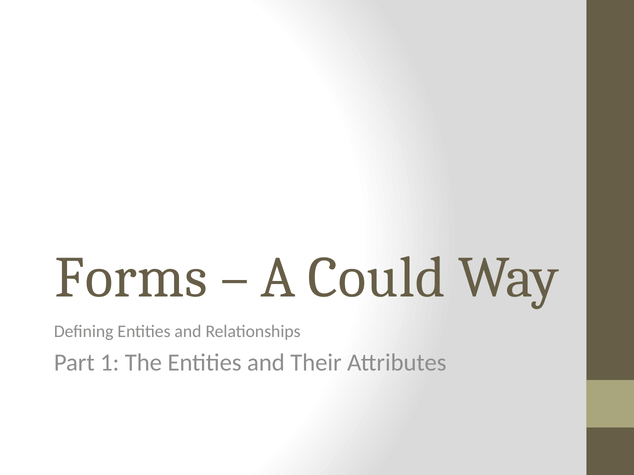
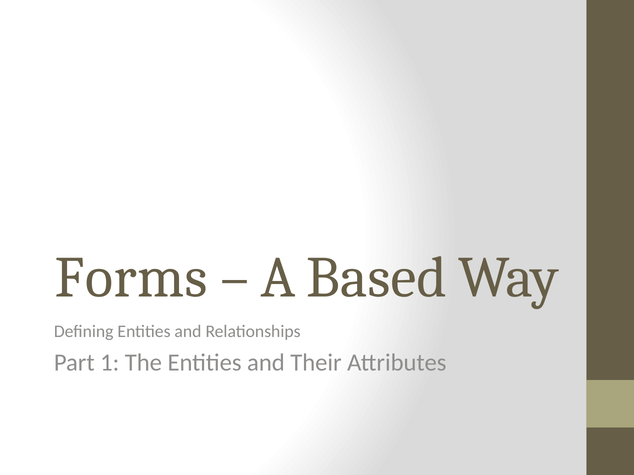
Could: Could -> Based (377, 278)
